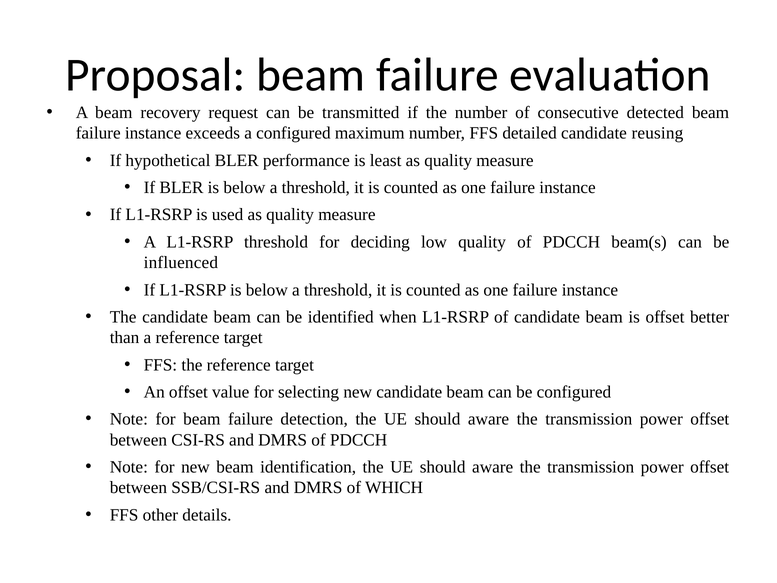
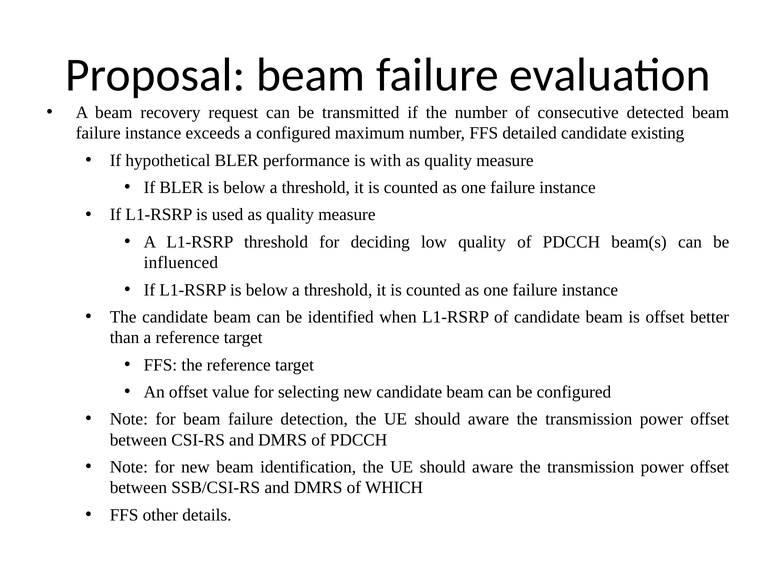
reusing: reusing -> existing (658, 133)
least: least -> with (386, 160)
